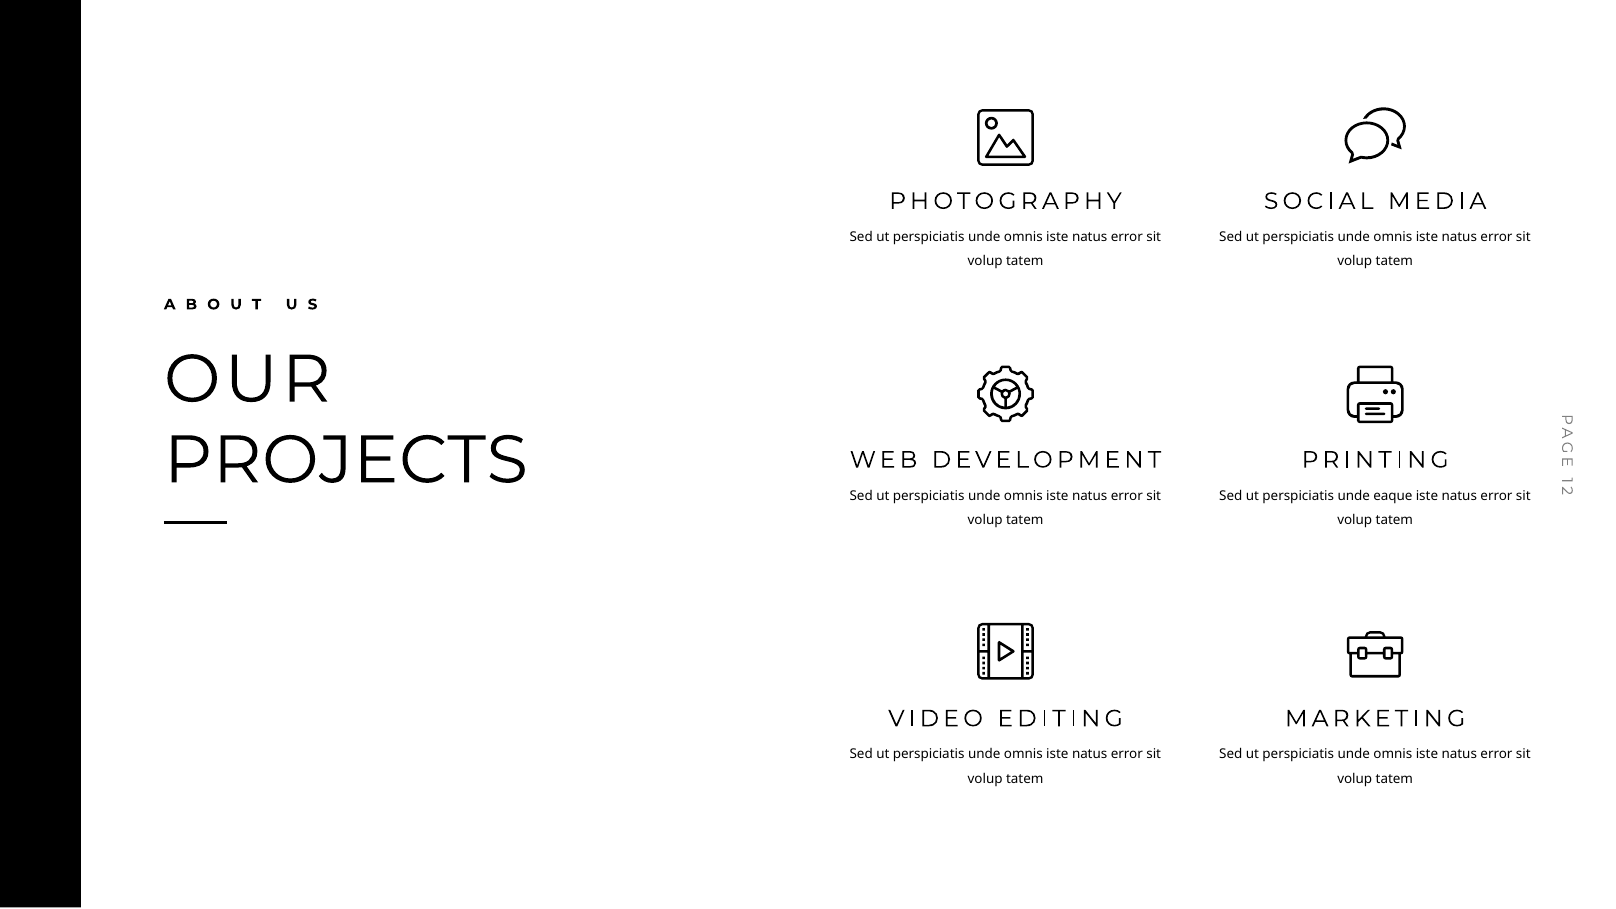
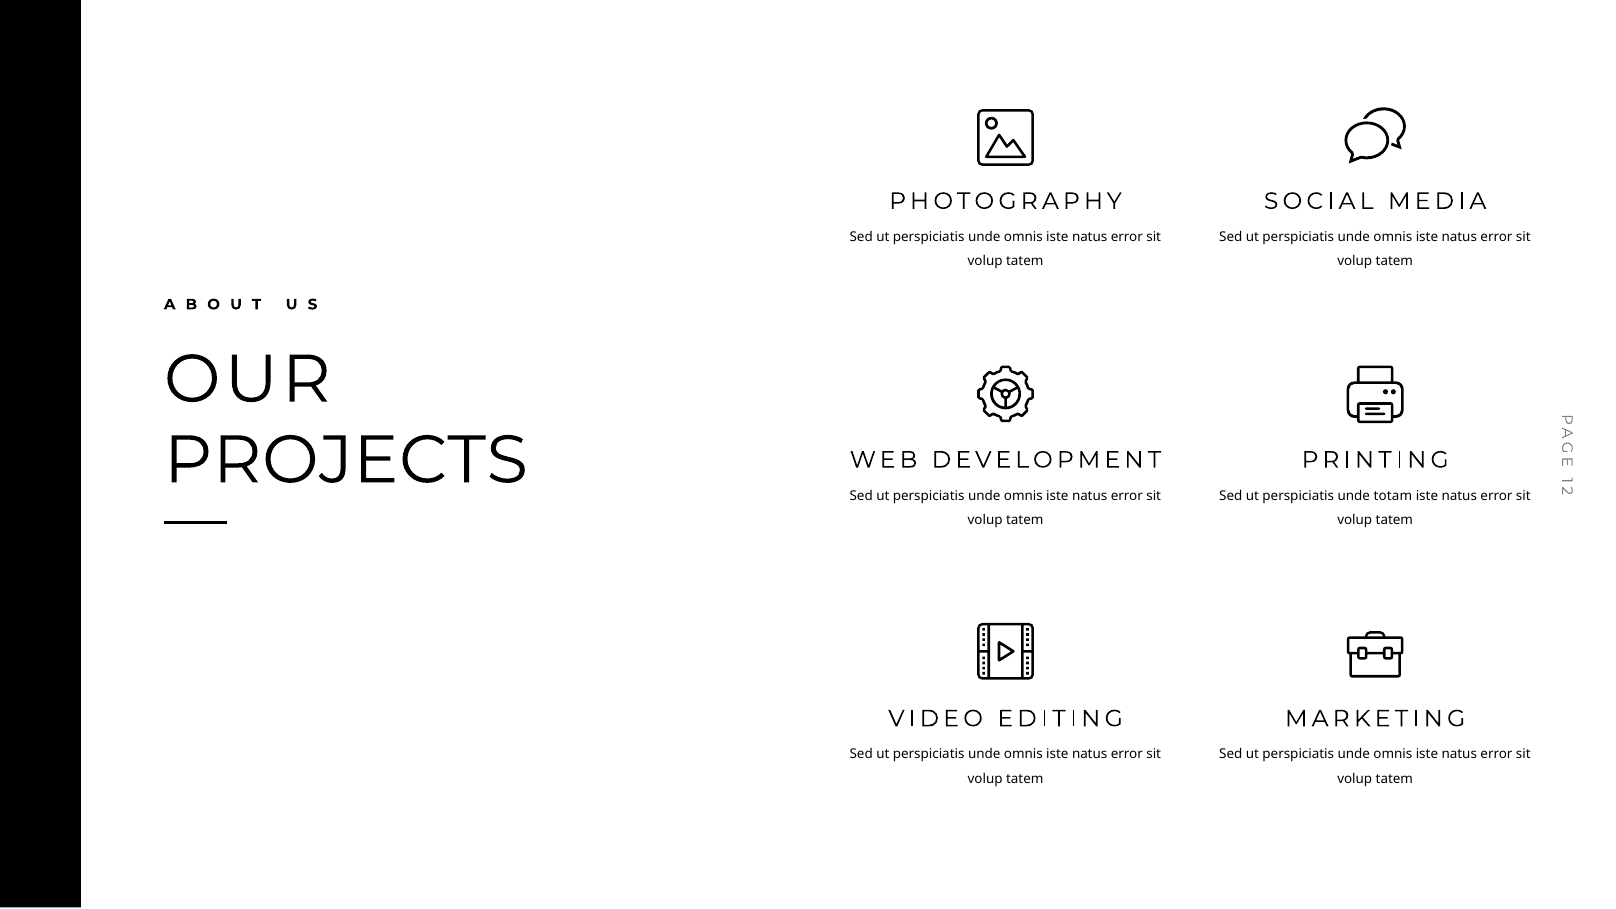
eaque: eaque -> totam (1393, 496)
